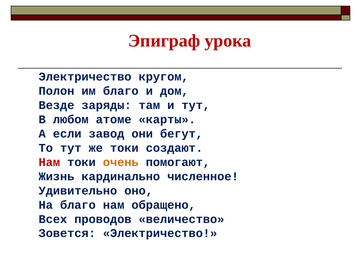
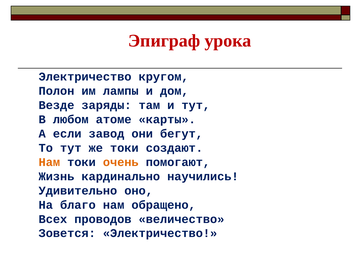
им благо: благо -> лампы (121, 91)
Нам colour: red -> orange (49, 163)
численное: численное -> научились (203, 177)
